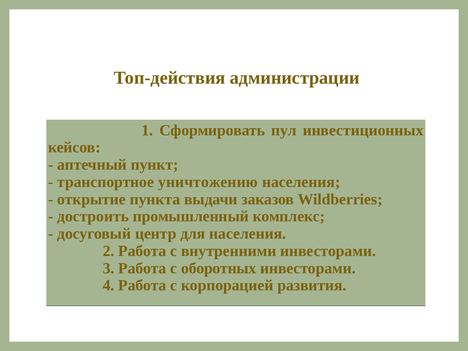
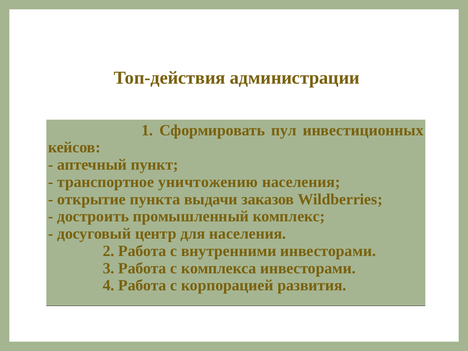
оборотных: оборотных -> комплекса (219, 268)
